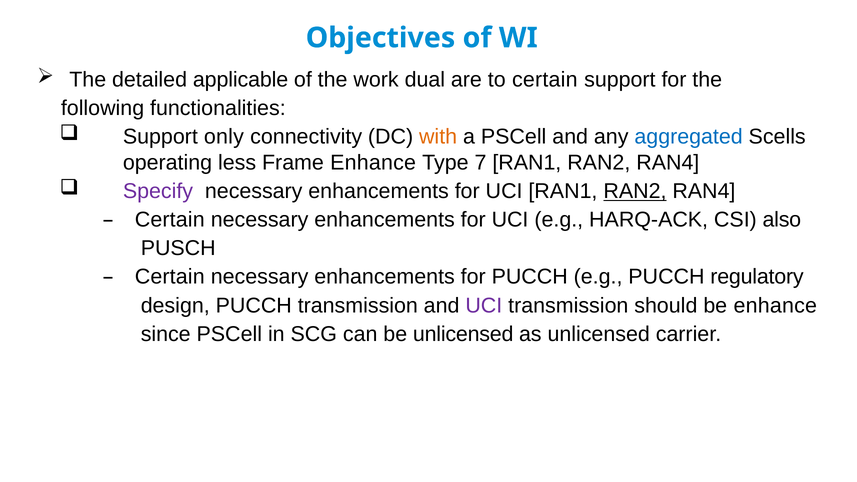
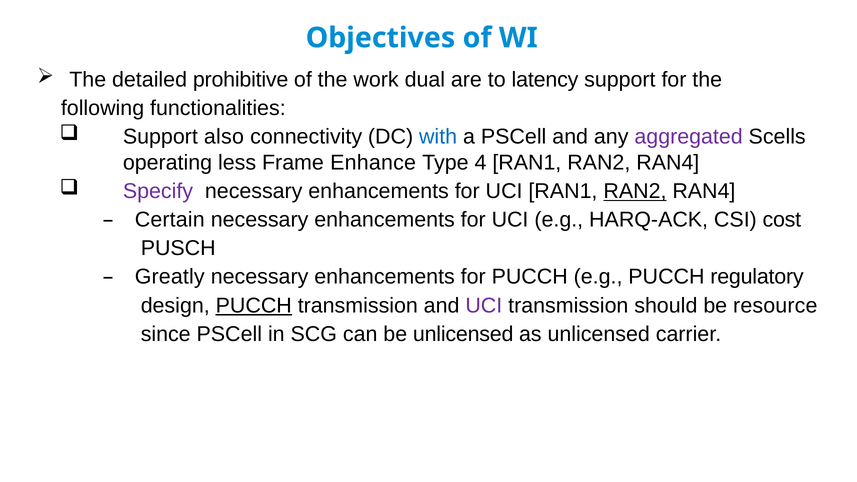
applicable: applicable -> prohibitive (241, 80)
to certain: certain -> latency (545, 80)
only: only -> also (224, 137)
with colour: orange -> blue (438, 137)
aggregated colour: blue -> purple (689, 137)
7: 7 -> 4 (481, 163)
also: also -> cost (782, 220)
Certain: Certain -> Greatly (170, 277)
PUCCH underline: none -> present (254, 306)
be enhance: enhance -> resource (775, 306)
